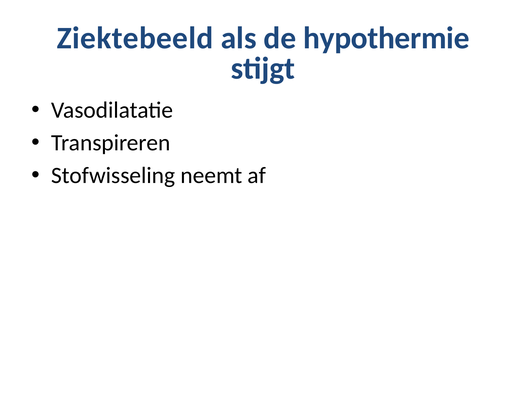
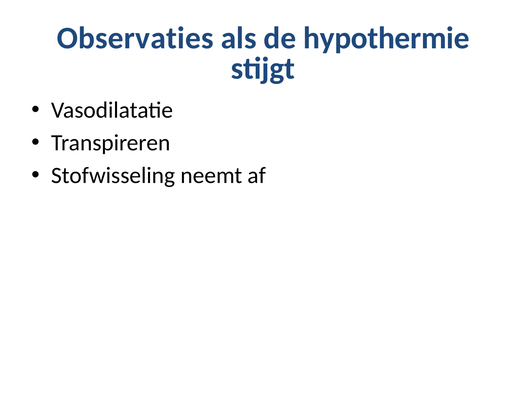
Ziektebeeld: Ziektebeeld -> Observaties (135, 38)
